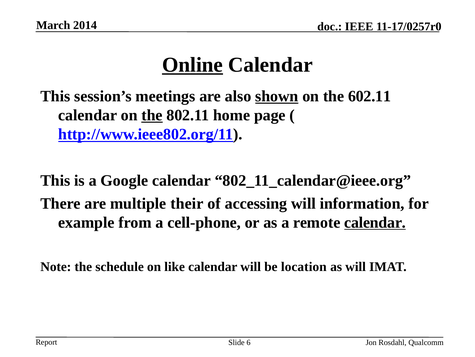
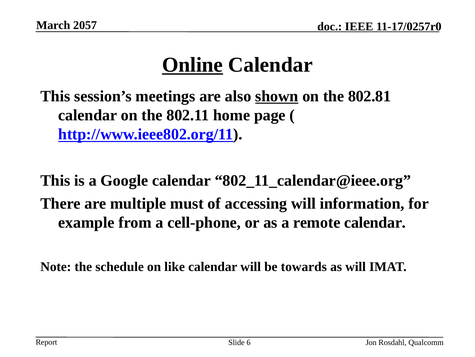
2014: 2014 -> 2057 (85, 25)
602.11: 602.11 -> 802.81 (370, 96)
the underline: present -> none (152, 115)
their: their -> must (187, 203)
calendar underline: present -> none (375, 222)
location: location -> towards (304, 266)
